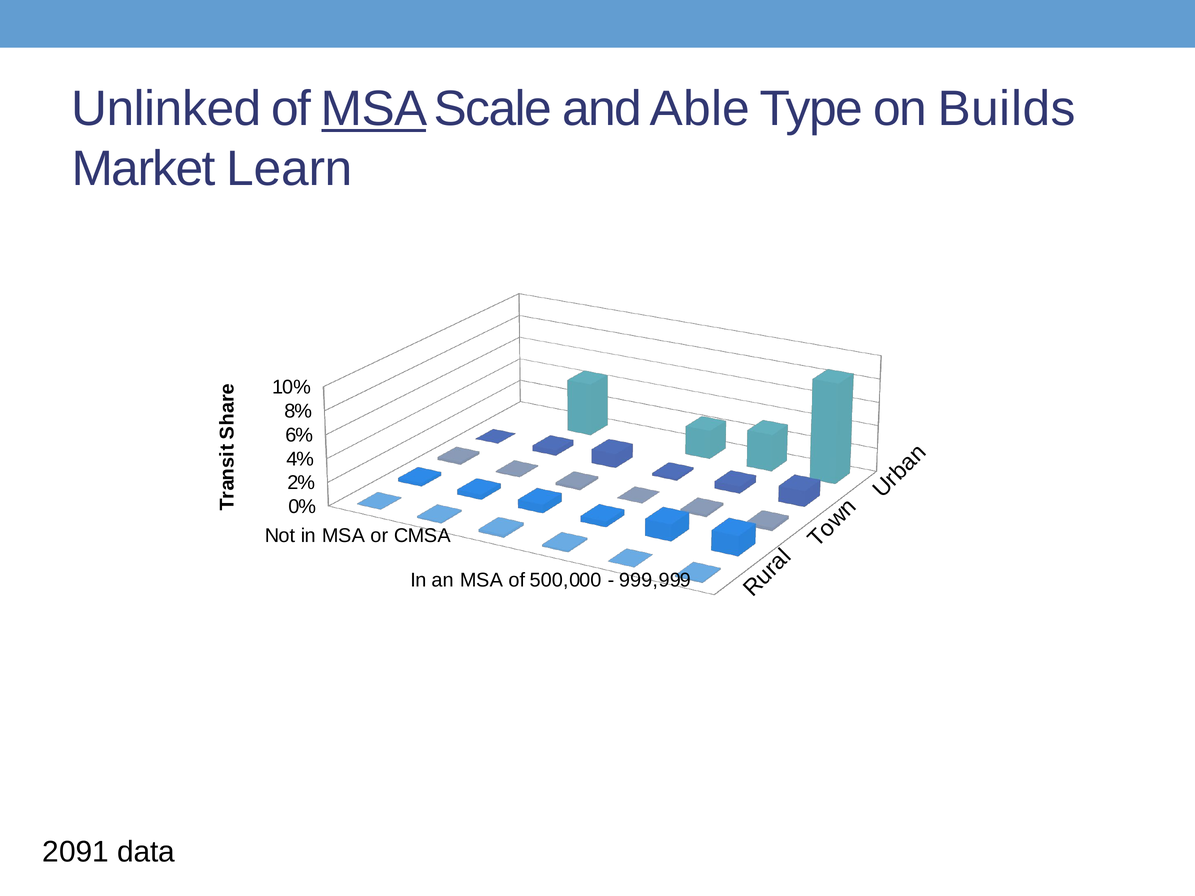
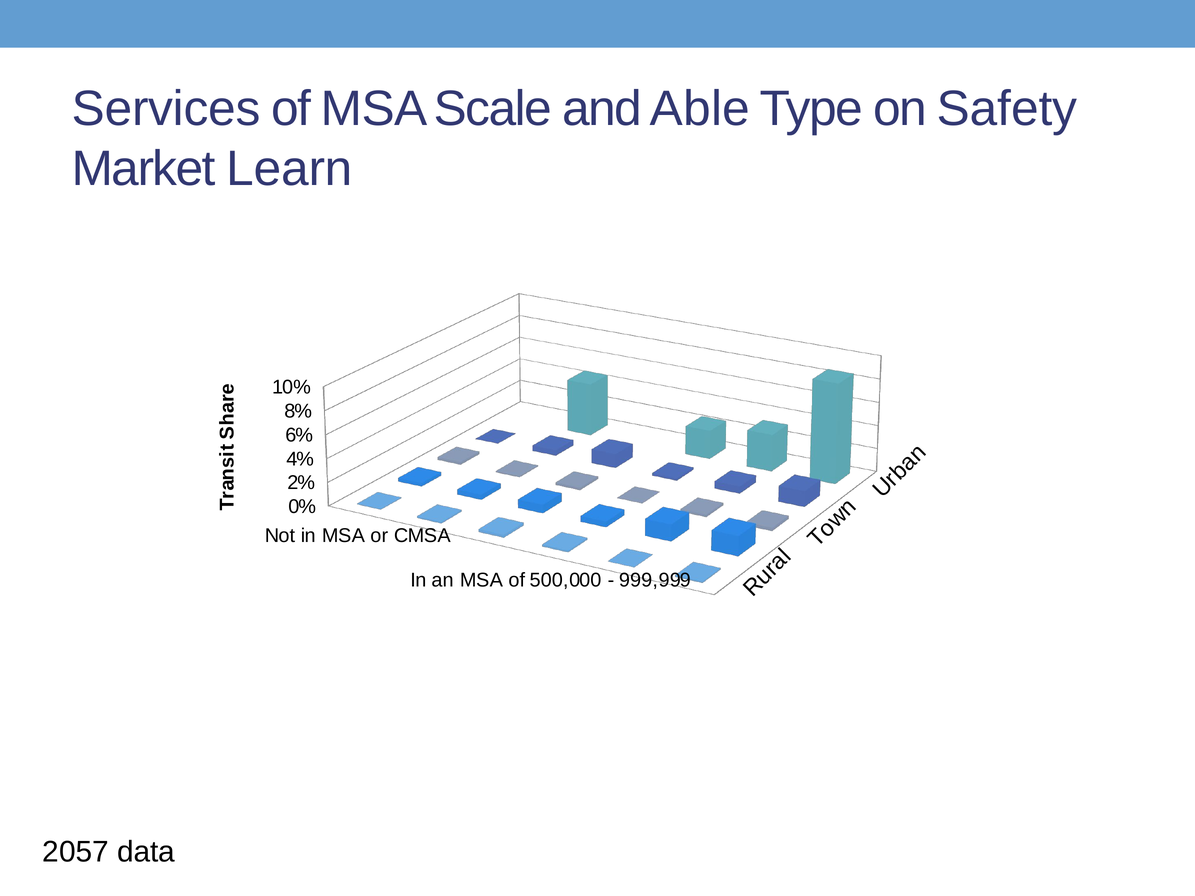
Unlinked: Unlinked -> Services (166, 109)
MSA underline: present -> none (374, 109)
Builds: Builds -> Safety (1007, 109)
2091: 2091 -> 2057 (76, 852)
